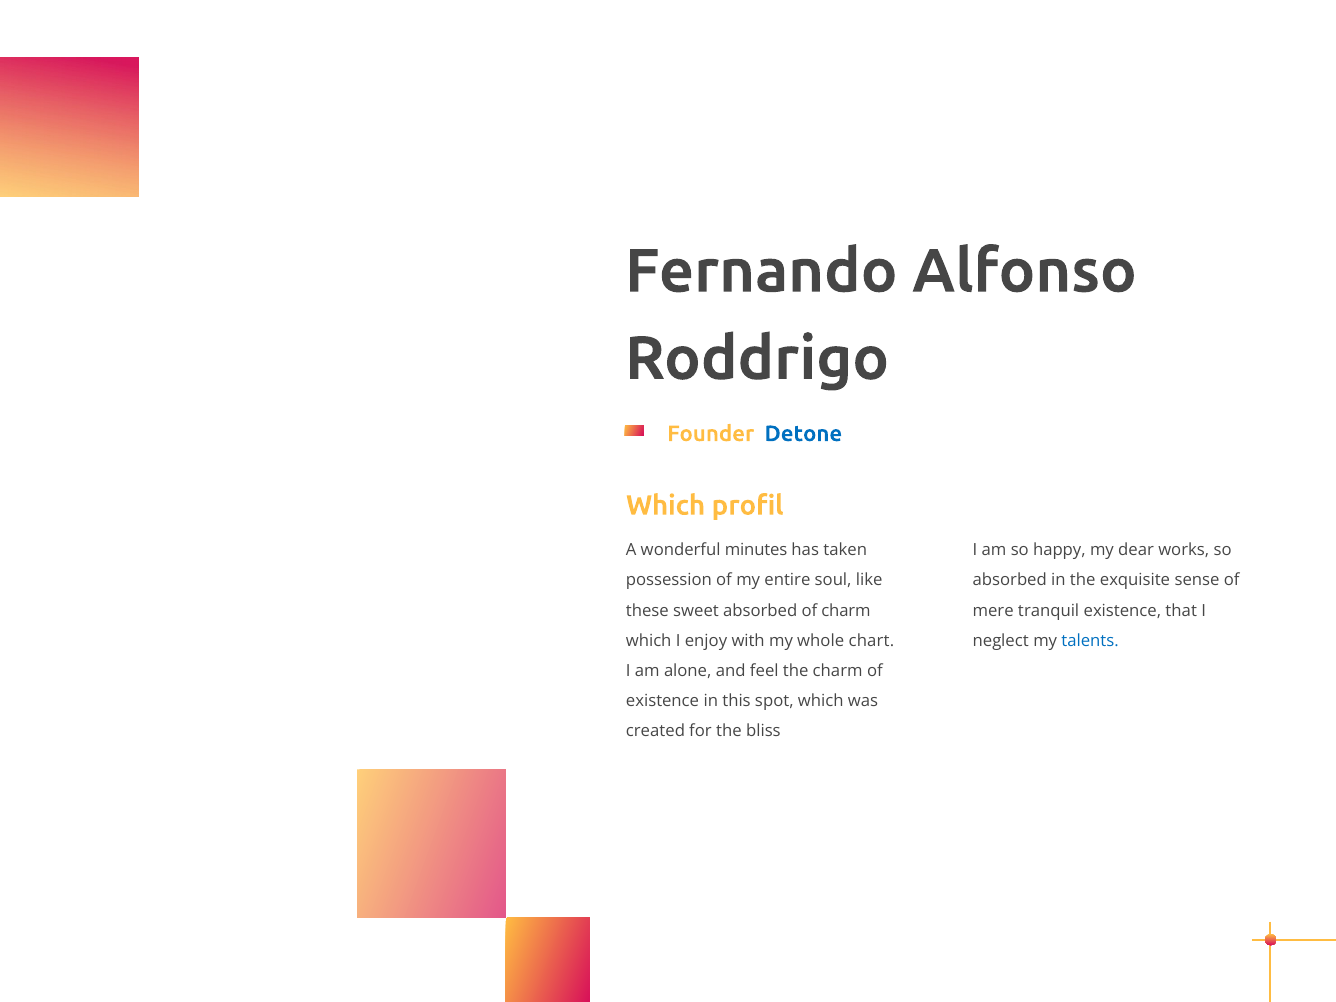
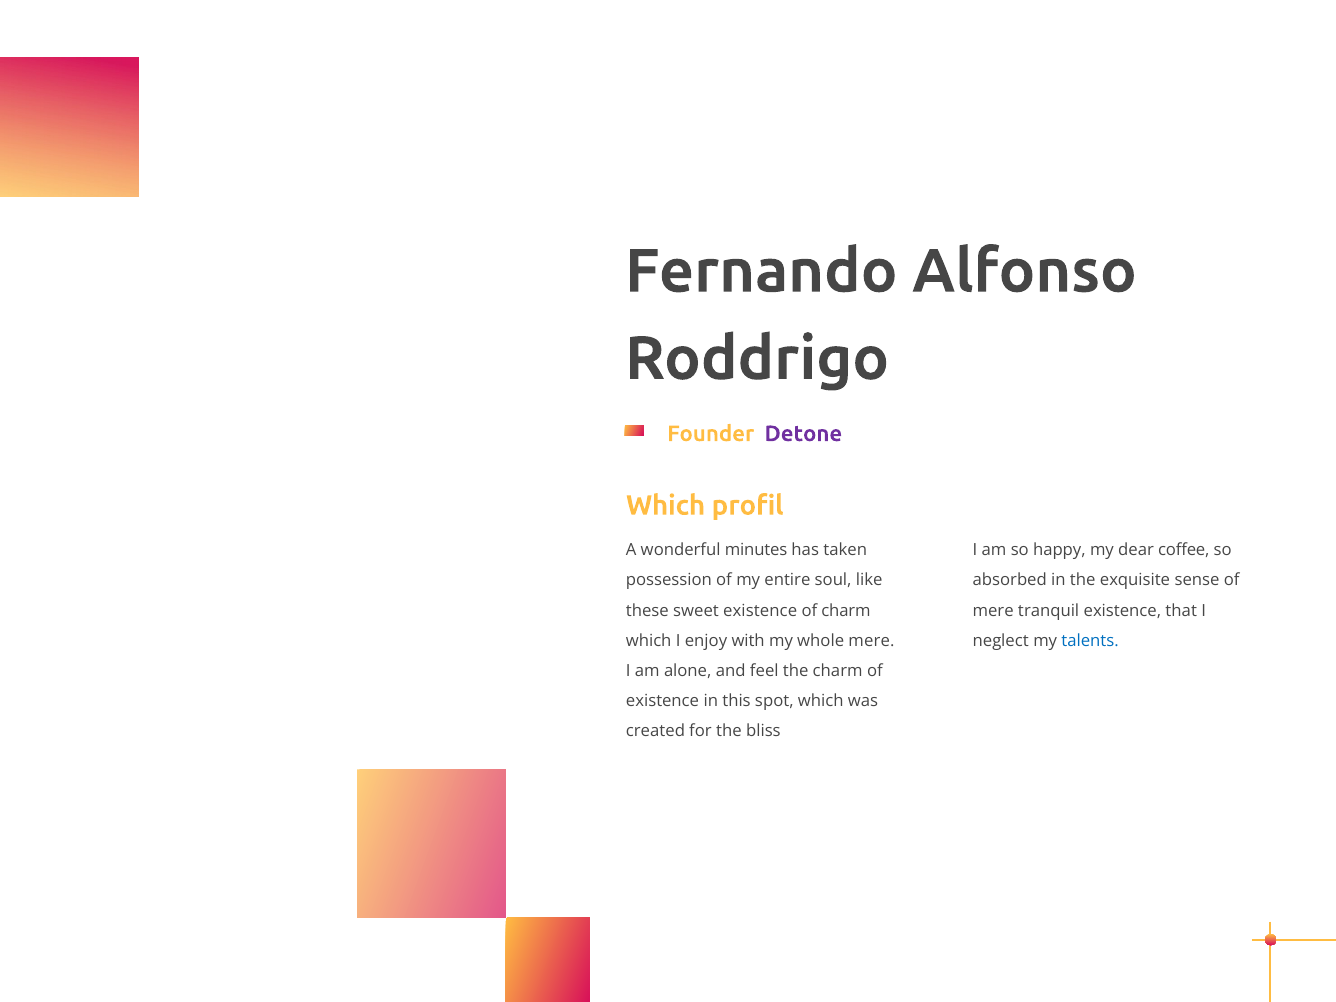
Detone colour: blue -> purple (803, 434)
works: works -> coffee (1184, 550)
sweet absorbed: absorbed -> existence (760, 611)
whole chart: chart -> mere (871, 641)
